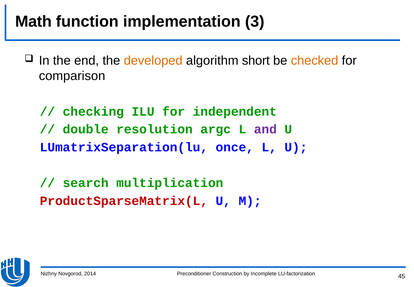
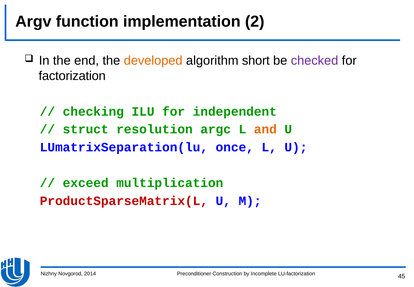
Math: Math -> Argv (33, 22)
3: 3 -> 2 (255, 22)
checked colour: orange -> purple (315, 60)
comparison: comparison -> factorization (72, 76)
double: double -> struct (86, 129)
and colour: purple -> orange (265, 129)
search: search -> exceed (86, 183)
